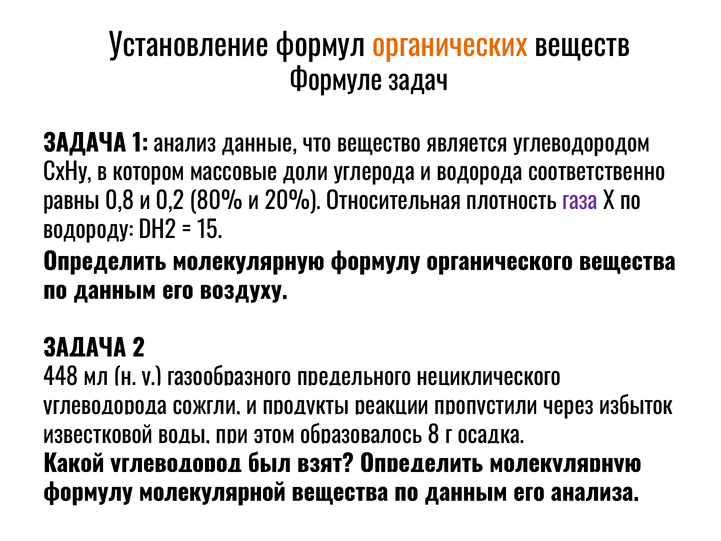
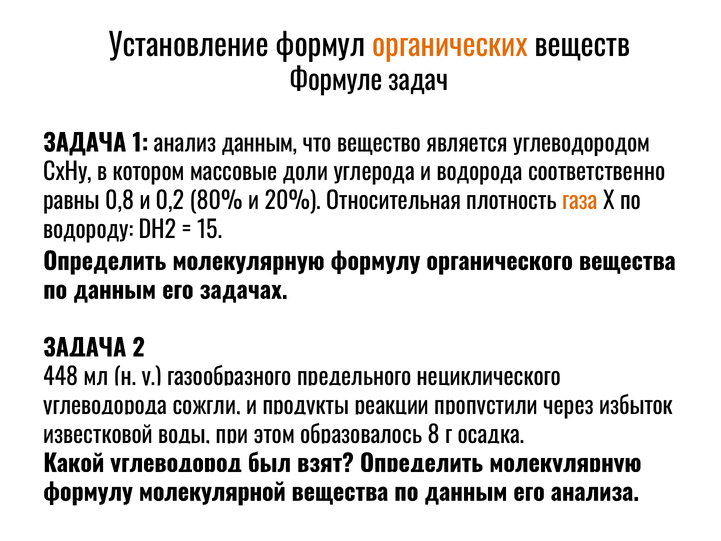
анализ данные: данные -> данным (260, 144)
газа colour: purple -> orange (580, 201)
воздуху: воздуху -> задачах (244, 291)
